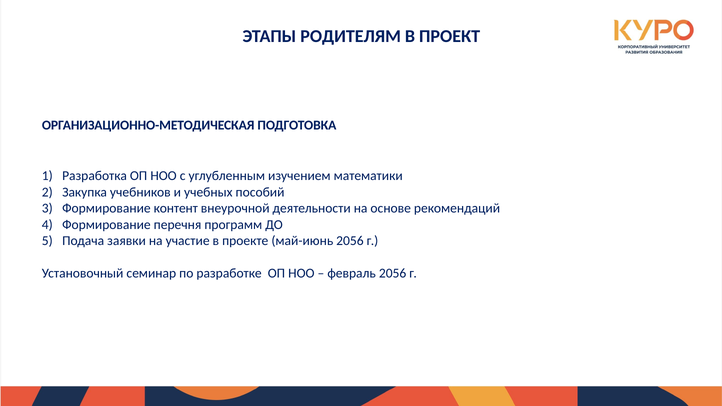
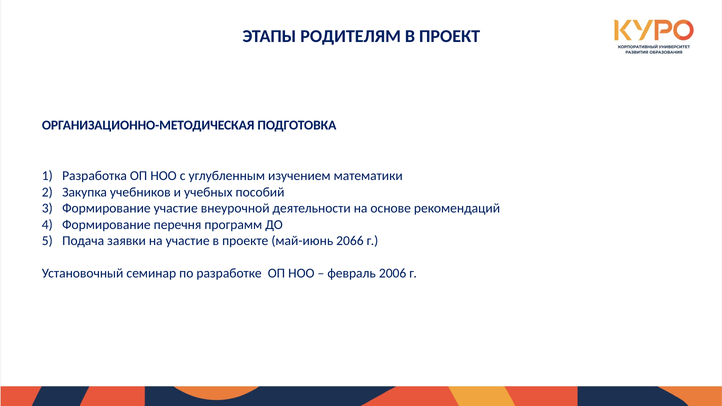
Формирование контент: контент -> участие (176, 209)
май-июнь 2056: 2056 -> 2066 (350, 241)
февраль 2056: 2056 -> 2006 (393, 274)
